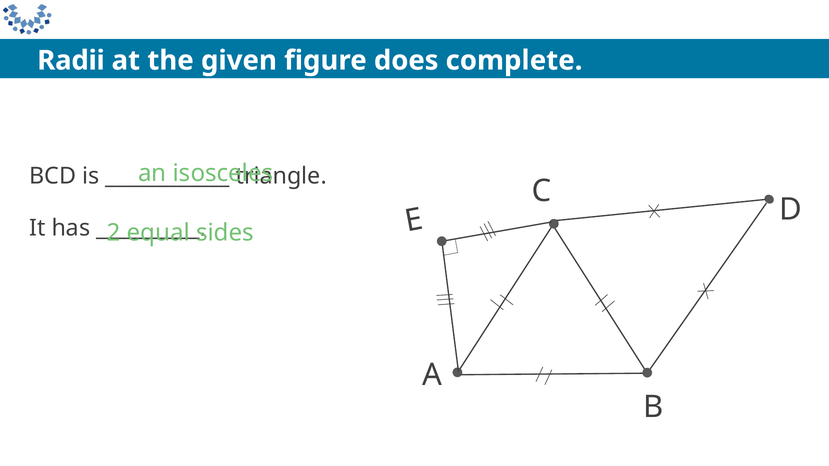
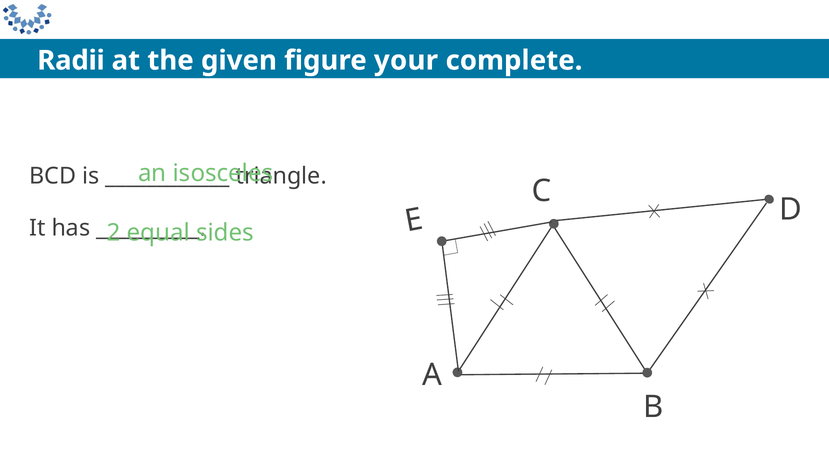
does: does -> your (406, 61)
